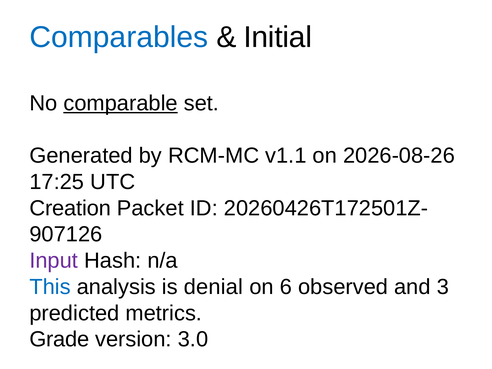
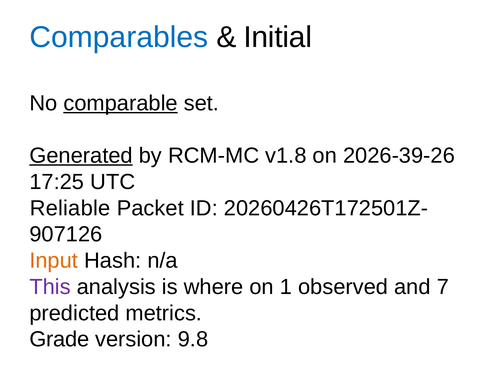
Generated underline: none -> present (81, 156)
v1.1: v1.1 -> v1.8 (286, 156)
2026-08-26: 2026-08-26 -> 2026-39-26 (399, 156)
Creation: Creation -> Reliable (70, 208)
Input colour: purple -> orange (54, 261)
This colour: blue -> purple (50, 287)
denial: denial -> where (214, 287)
6: 6 -> 1 (286, 287)
3: 3 -> 7 (443, 287)
3.0: 3.0 -> 9.8 (193, 339)
